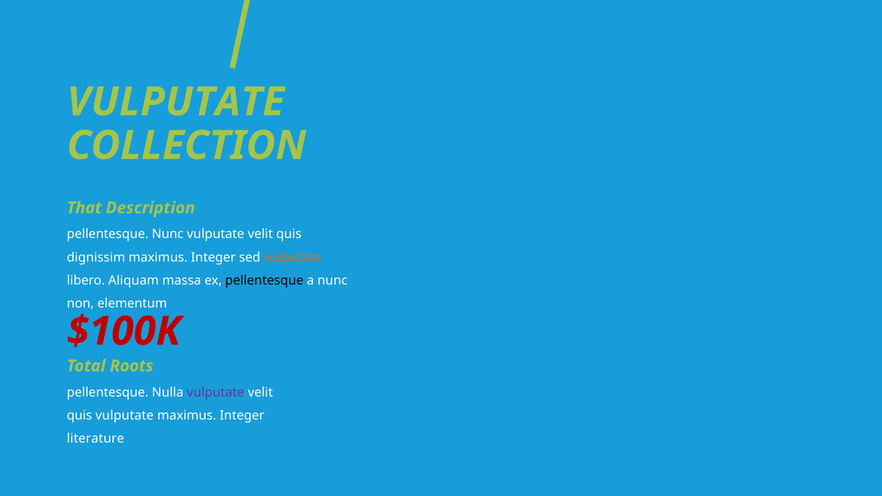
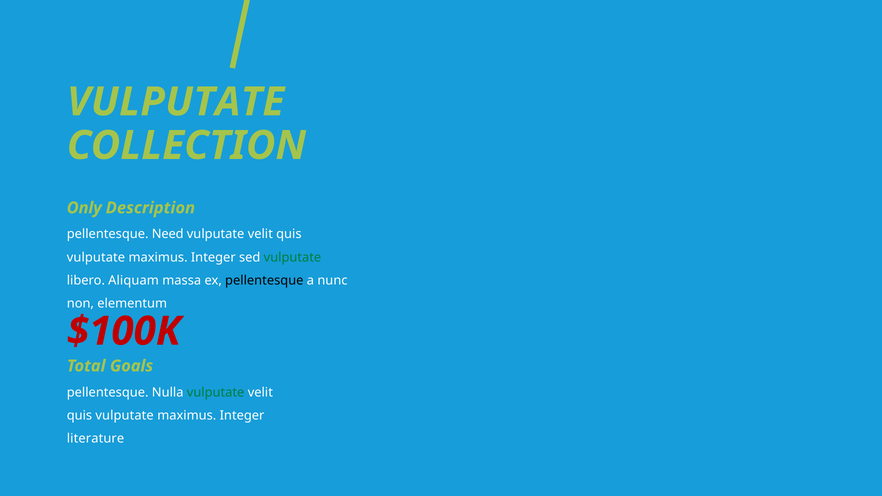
That: That -> Only (84, 208)
pellentesque Nunc: Nunc -> Need (168, 234)
dignissim: dignissim -> vulputate (96, 257)
vulputate colour: orange -> green (292, 257)
Roots: Roots -> Goals (132, 366)
vulputate colour: purple -> green (216, 392)
